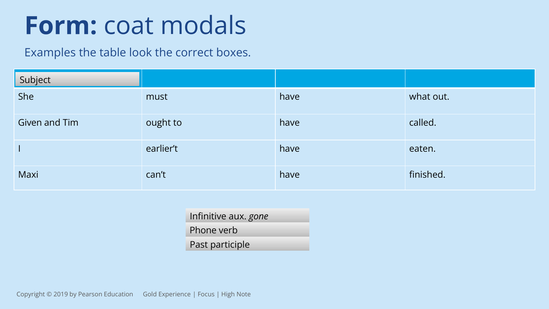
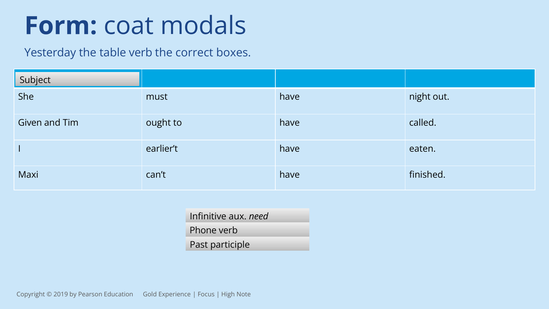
Examples: Examples -> Yesterday (50, 53)
table look: look -> verb (141, 53)
what: what -> night (420, 97)
gone: gone -> need (259, 216)
